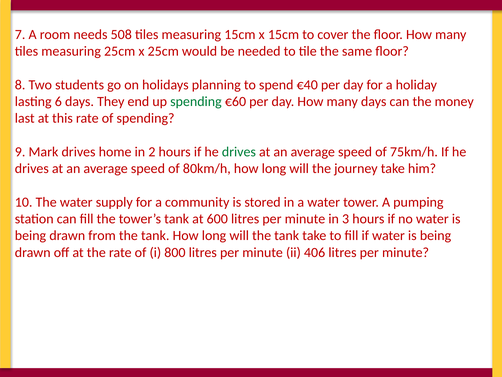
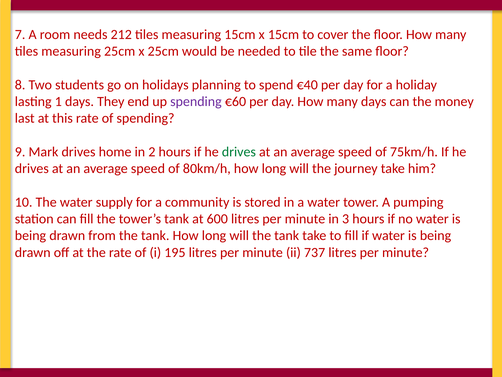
508: 508 -> 212 (121, 34)
6: 6 -> 1 (58, 101)
spending colour: green -> purple (196, 101)
800: 800 -> 195 (175, 252)
406: 406 -> 737 (315, 252)
